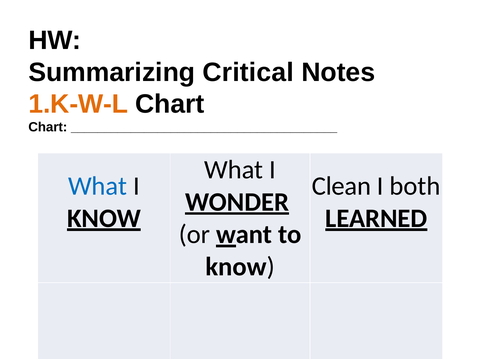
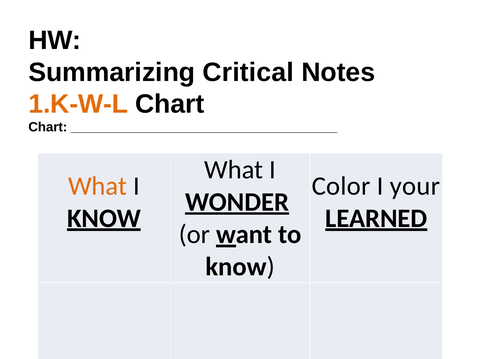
What colour: blue -> orange (98, 186)
Clean: Clean -> Color (341, 186)
both: both -> your (415, 186)
